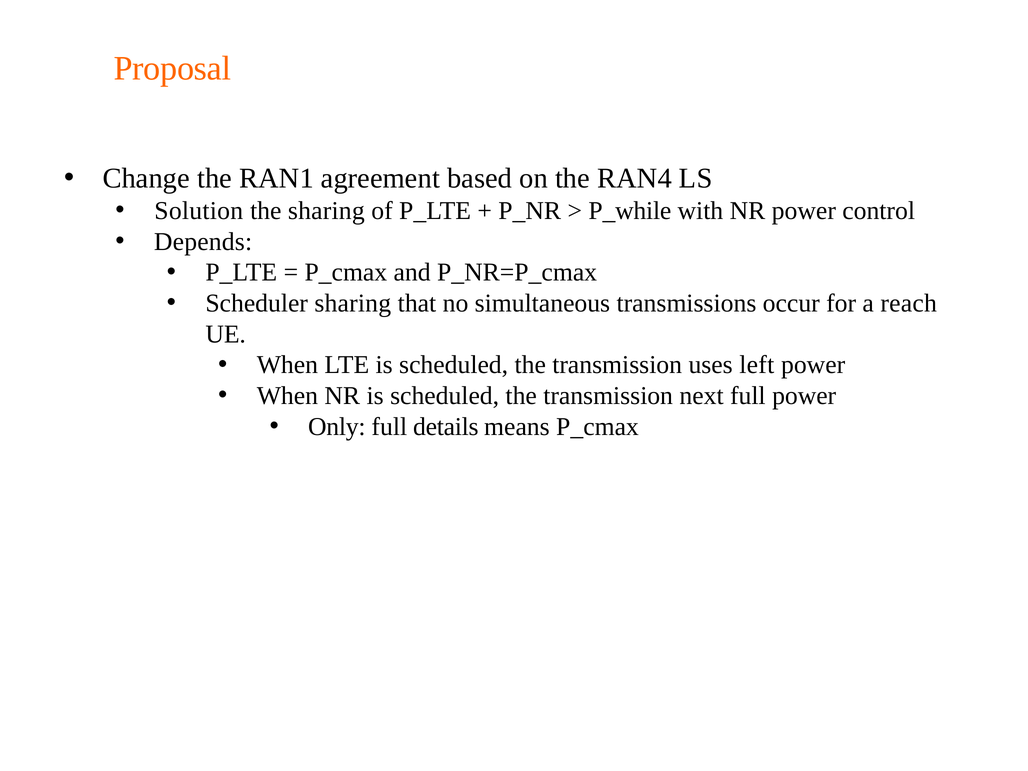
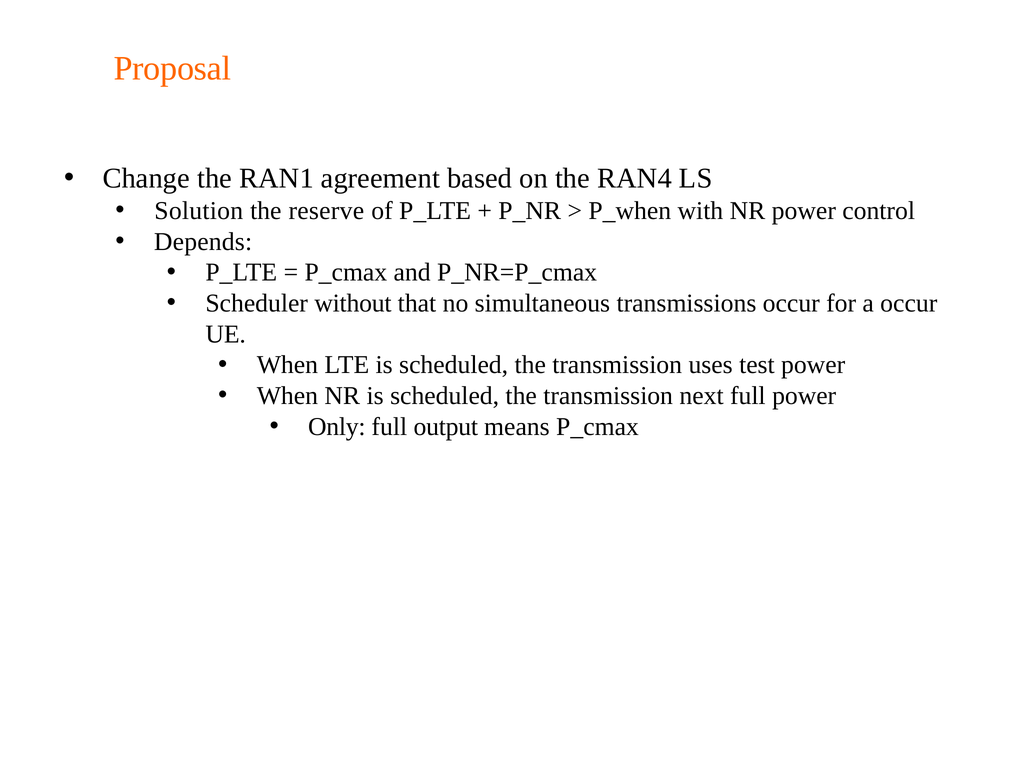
the sharing: sharing -> reserve (326, 211)
P_while: P_while -> P_when (630, 211)
Scheduler sharing: sharing -> without (353, 303)
a reach: reach -> occur (909, 303)
left: left -> test (757, 365)
details: details -> output (446, 427)
